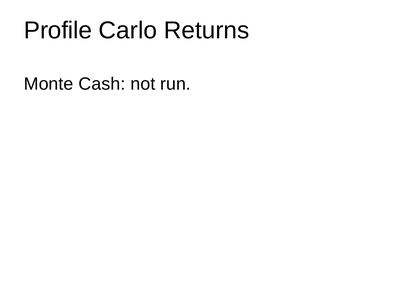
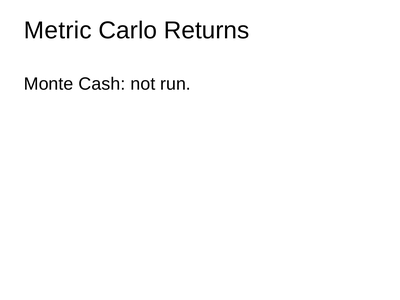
Profile: Profile -> Metric (58, 30)
